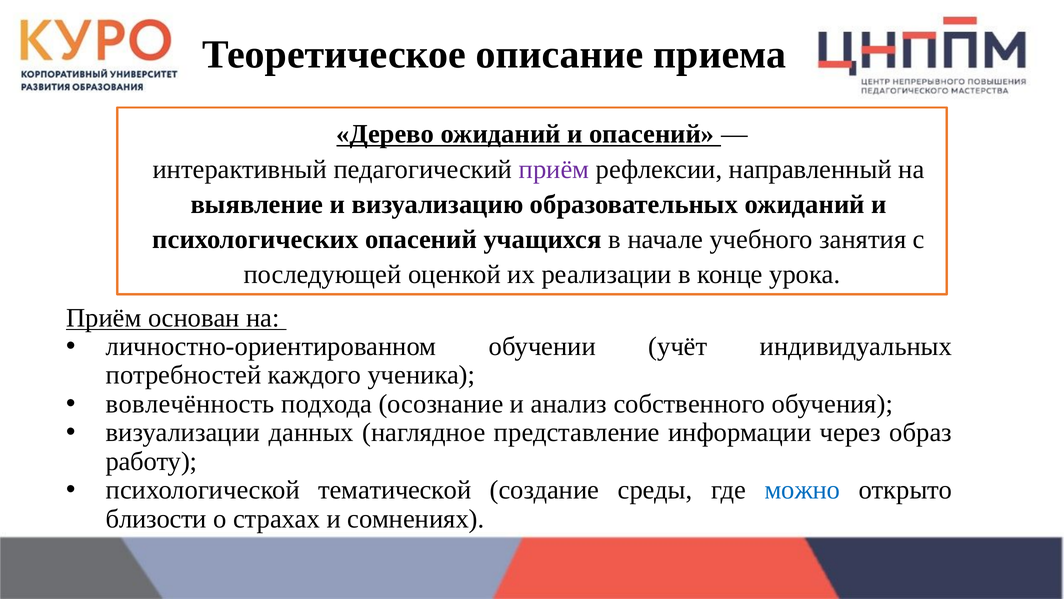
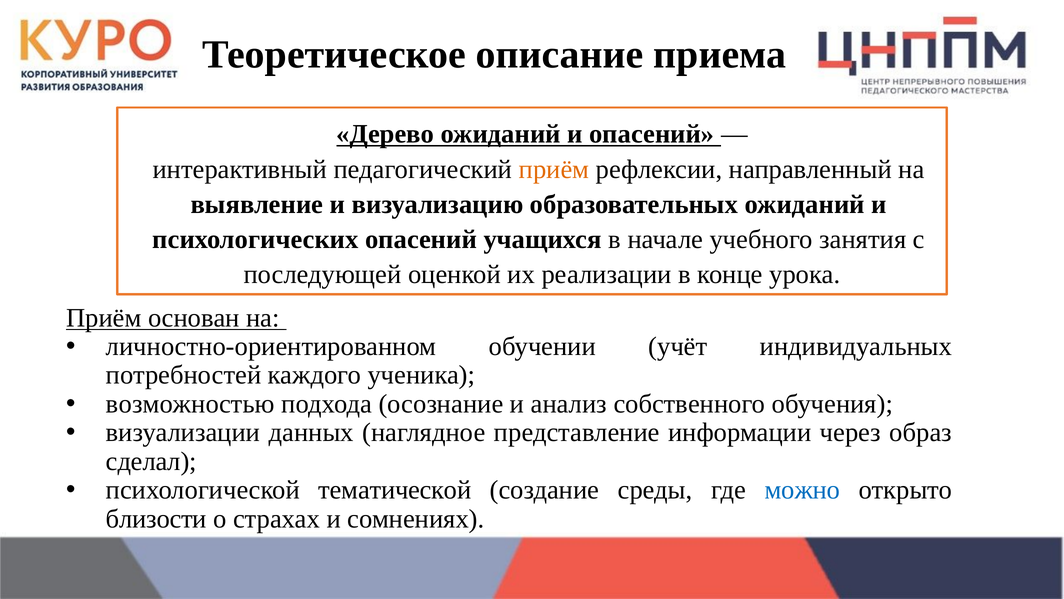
приём colour: purple -> orange (554, 169)
вовлечённость: вовлечённость -> возможностью (190, 404)
работу: работу -> сделал (151, 461)
